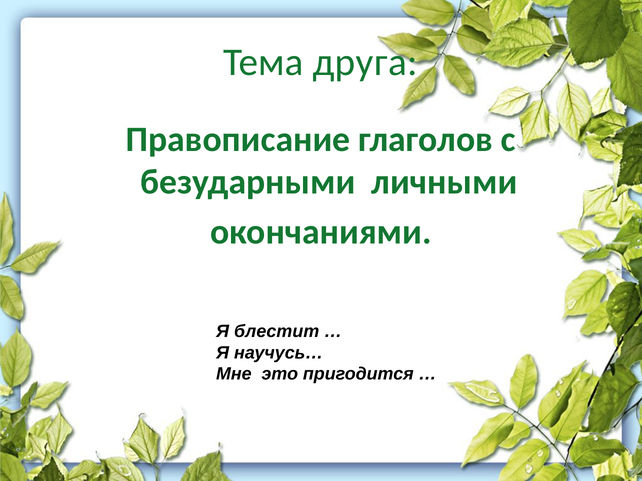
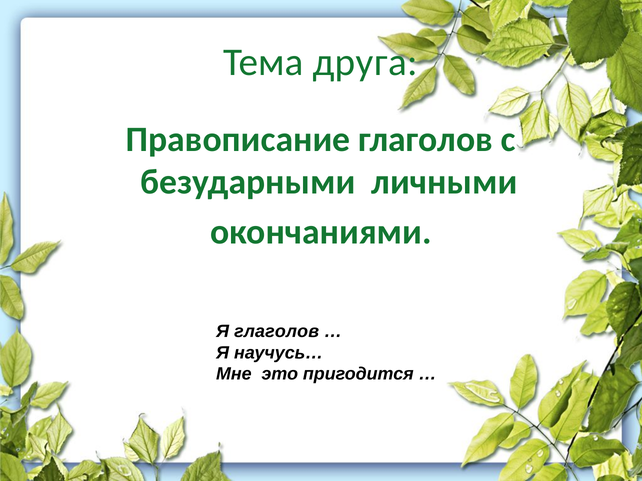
Я блестит: блестит -> глаголов (277, 332)
